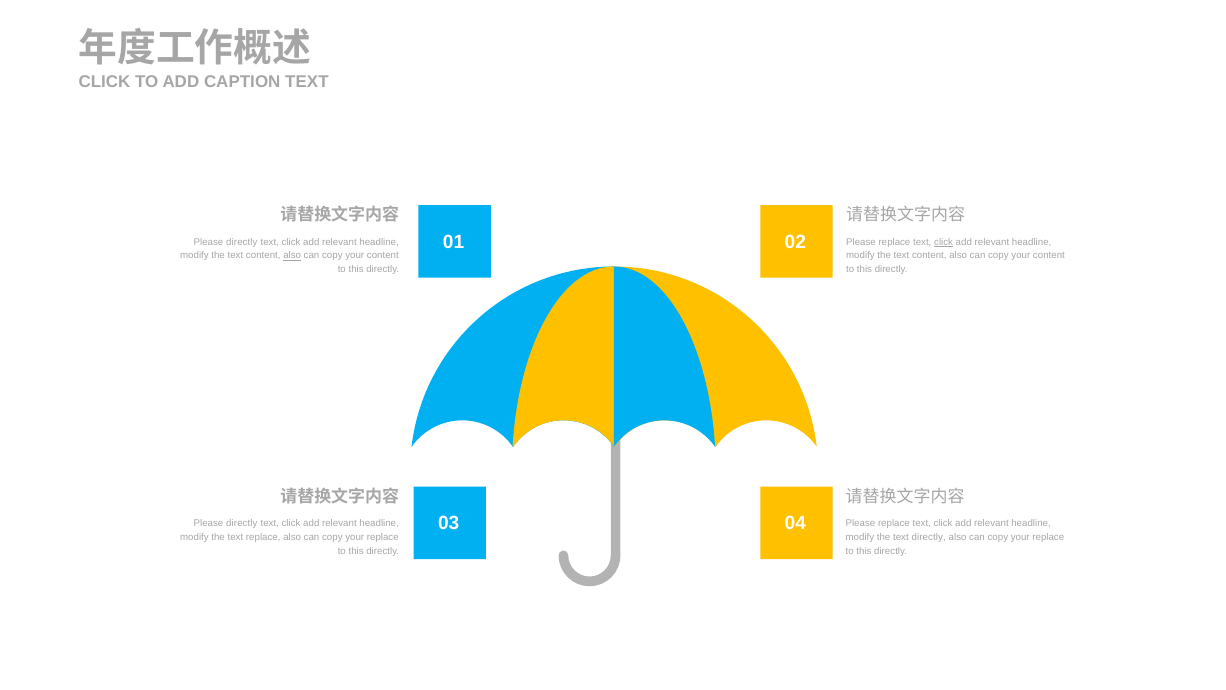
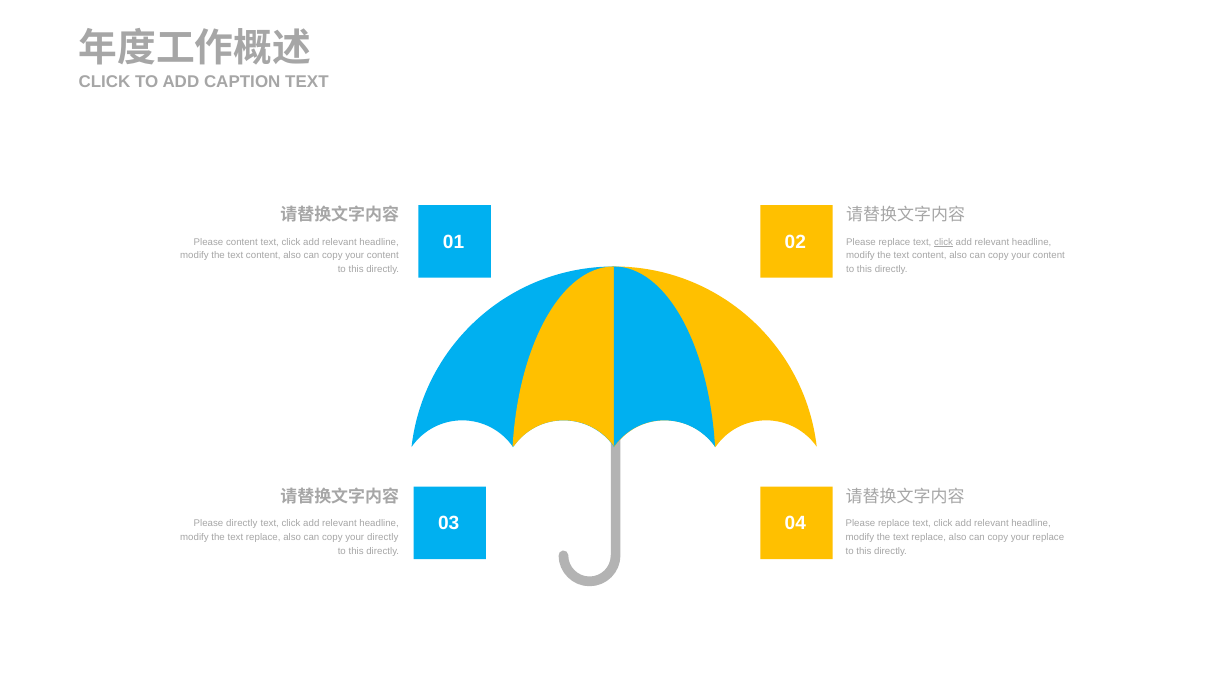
directly: directly -> content (242, 242)
also underline: present -> none (292, 256)
replace: replace -> directly (383, 537)
directly: directly -> replace (929, 537)
